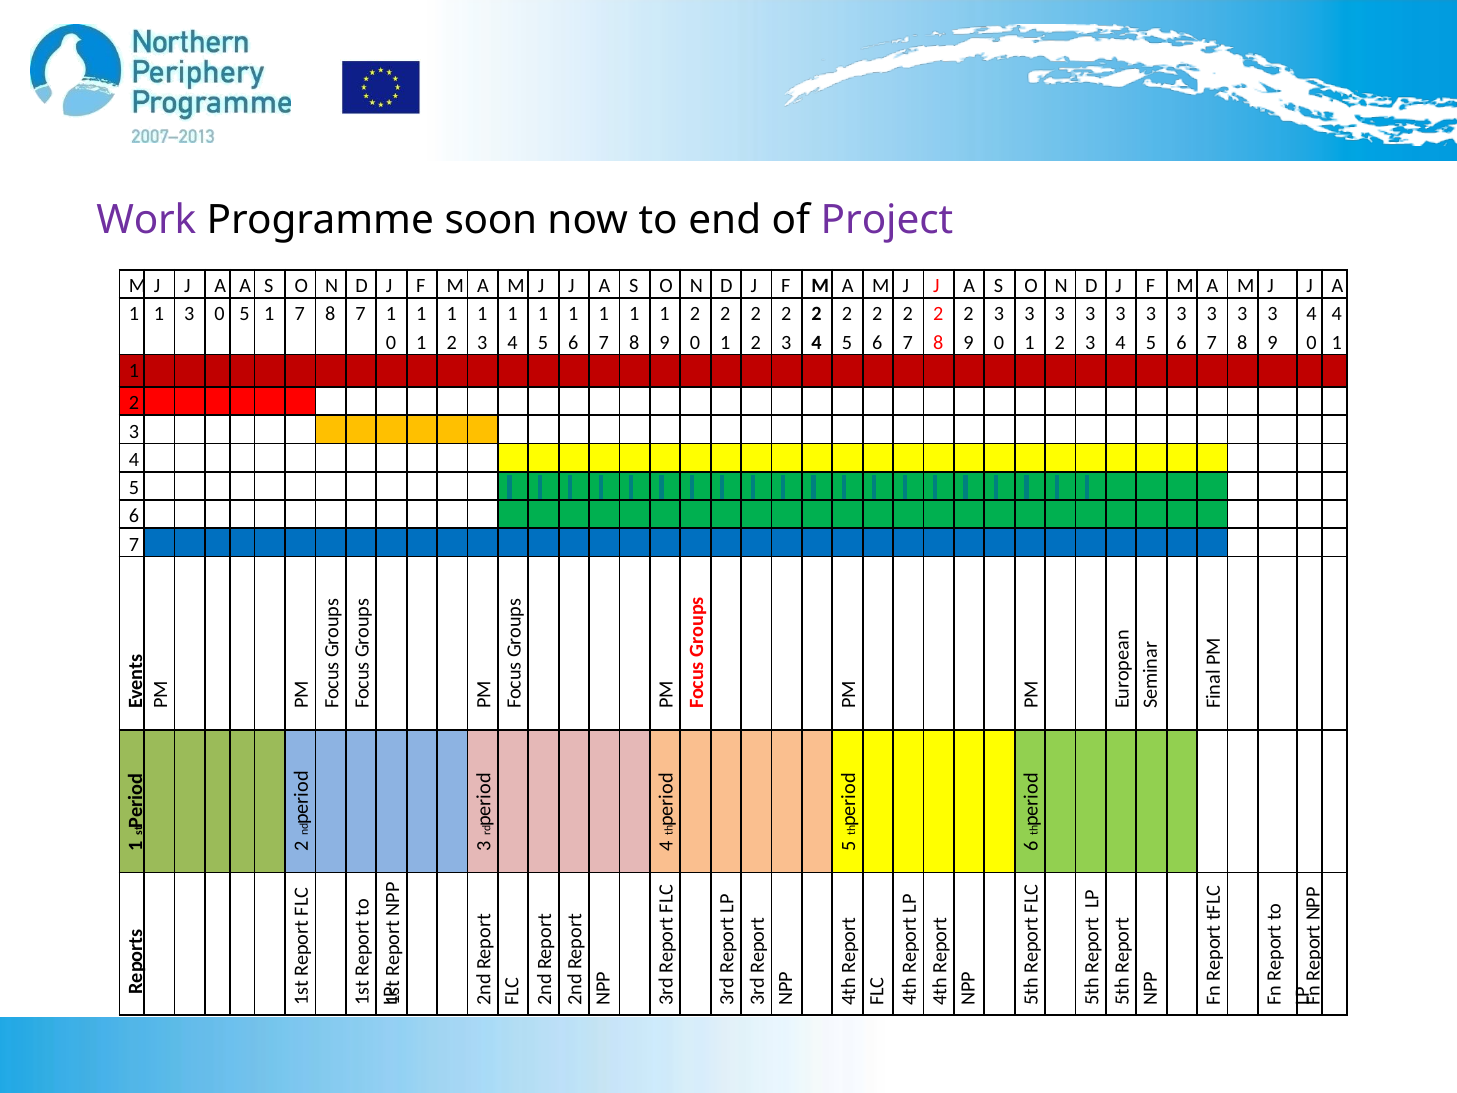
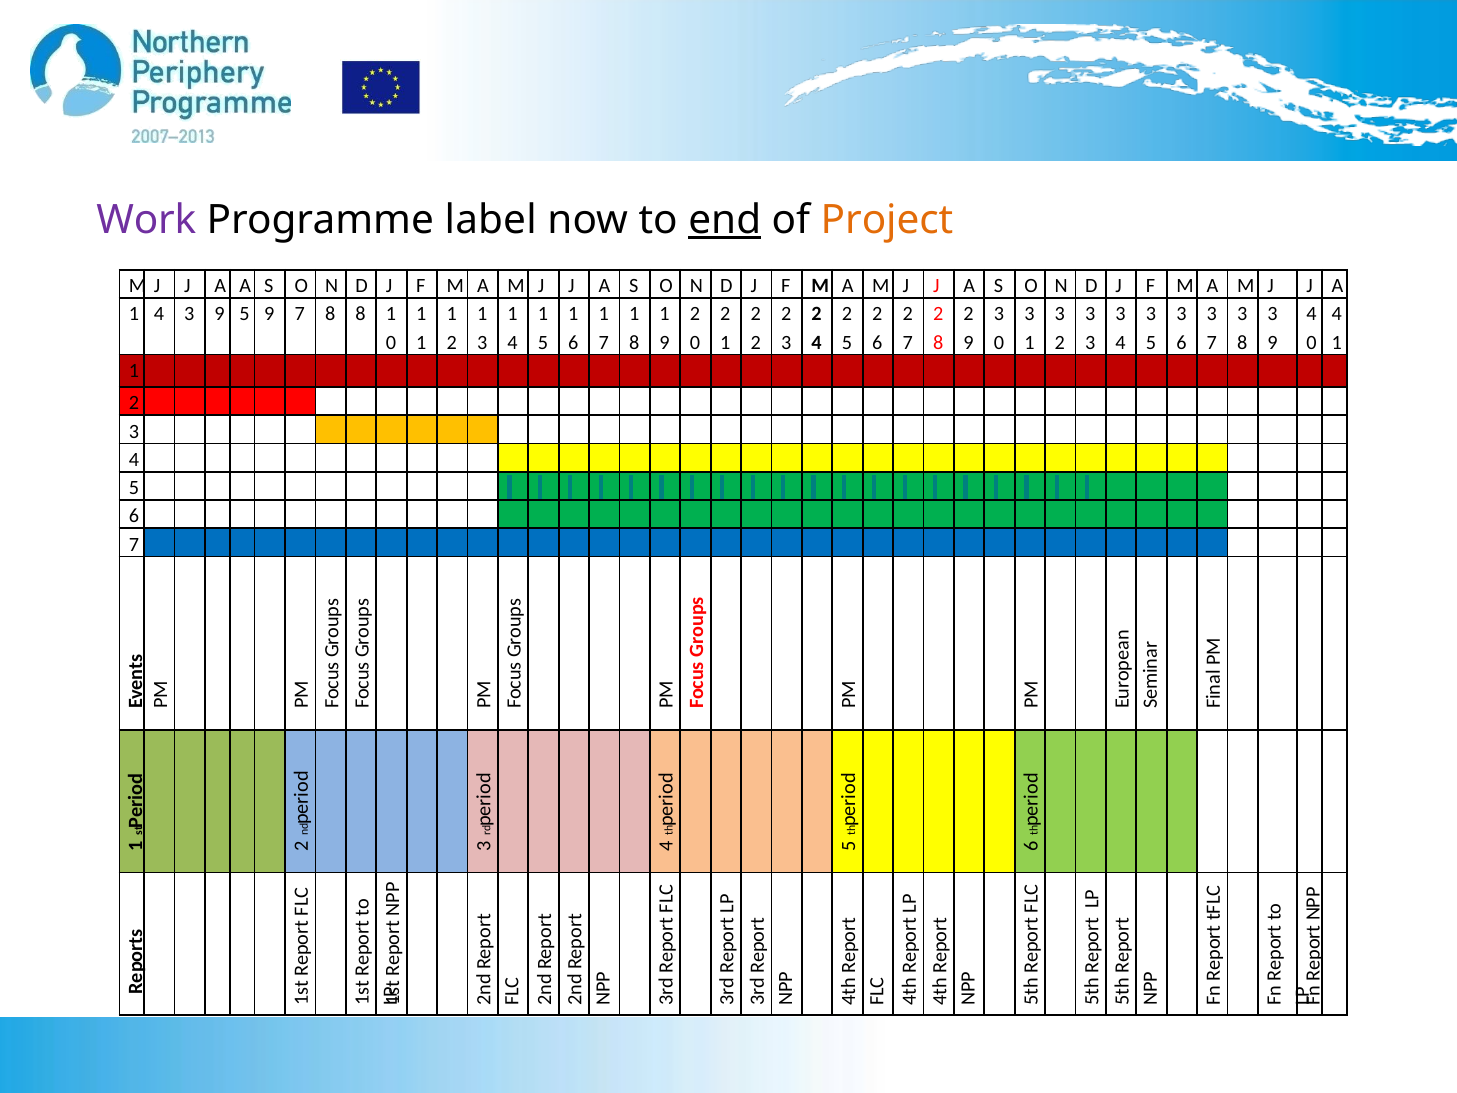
soon: soon -> label (491, 220)
end underline: none -> present (725, 220)
Project colour: purple -> orange (887, 220)
1: 1 -> 4 (159, 314)
0: 0 -> 9 (220, 314)
1: 1 -> 9 (269, 314)
8 7: 7 -> 8 (361, 314)
